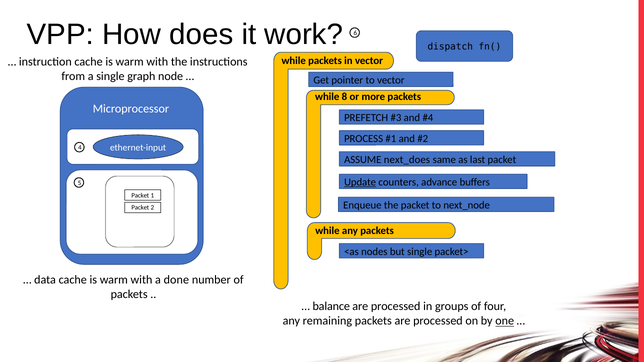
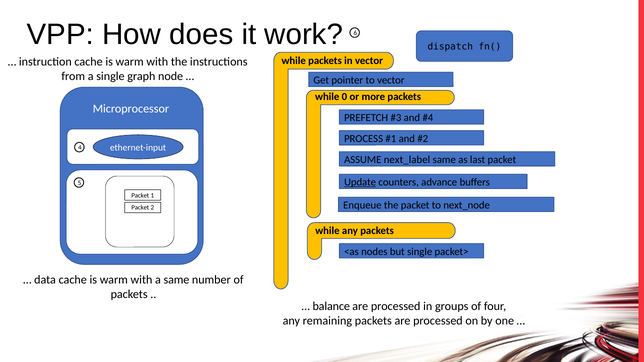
8: 8 -> 0 (344, 97)
next_does: next_does -> next_label (407, 160)
a done: done -> same (176, 280)
one underline: present -> none (505, 321)
